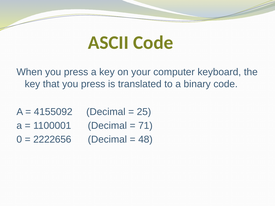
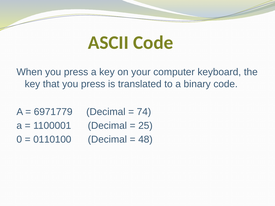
4155092: 4155092 -> 6971779 (53, 112)
25: 25 -> 74 (144, 112)
71: 71 -> 25 (145, 126)
2222656: 2222656 -> 0110100 (52, 140)
